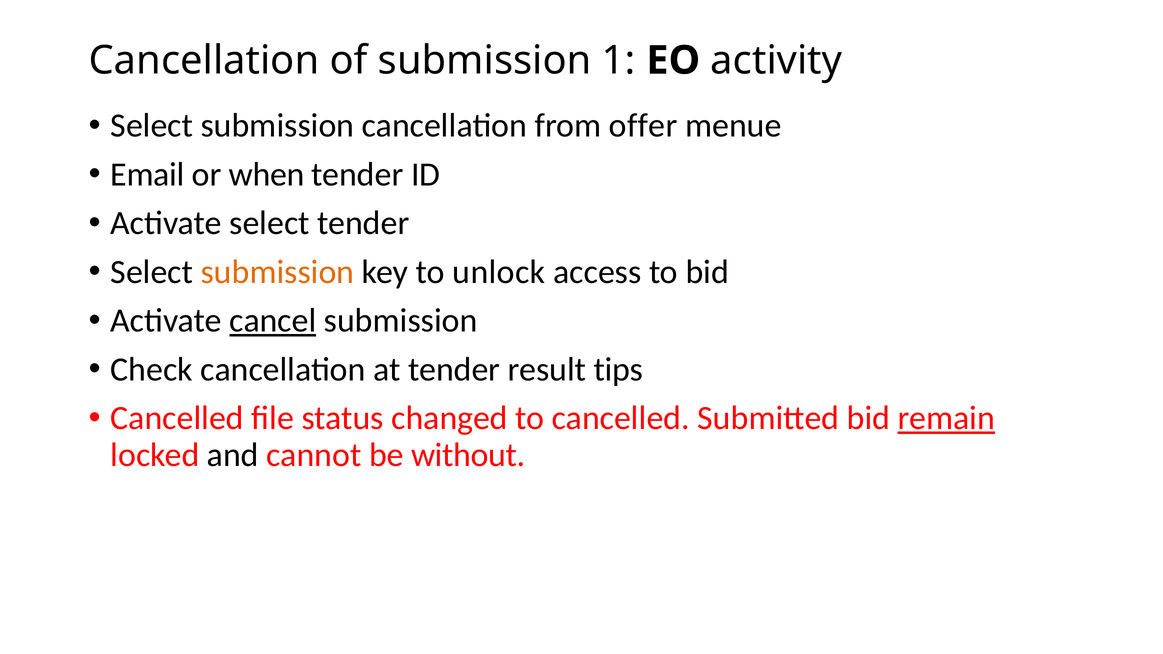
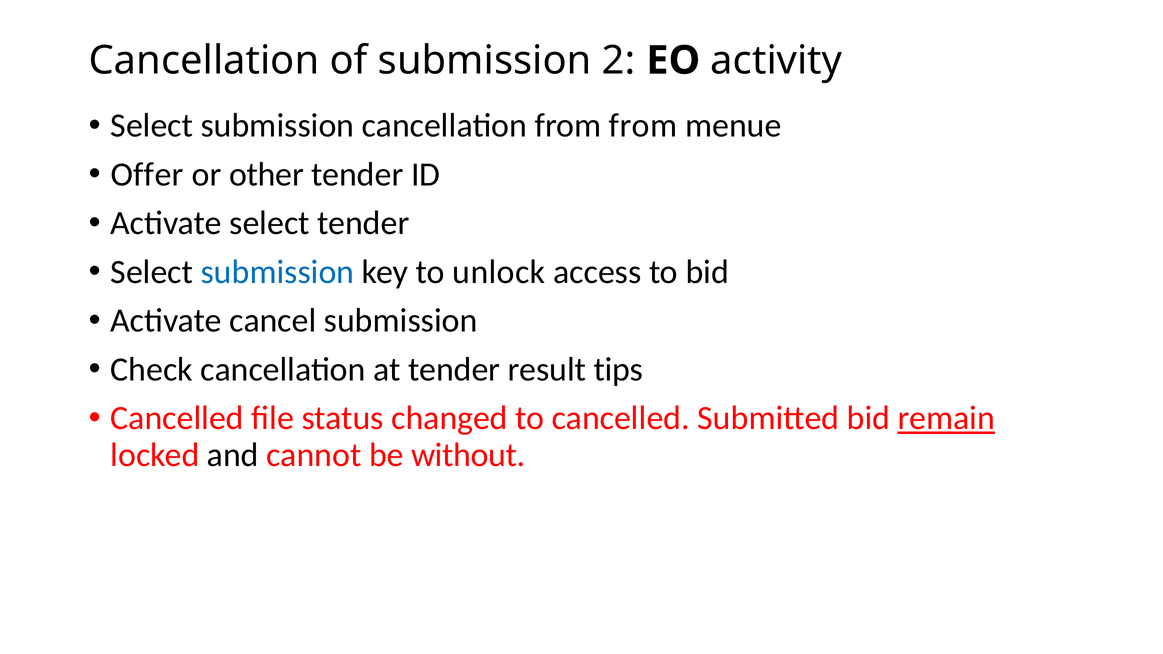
1: 1 -> 2 (619, 61)
from offer: offer -> from (643, 126)
Email: Email -> Offer (147, 174)
when: when -> other (266, 174)
submission colour: orange -> blue (277, 272)
cancel underline: present -> none (273, 321)
